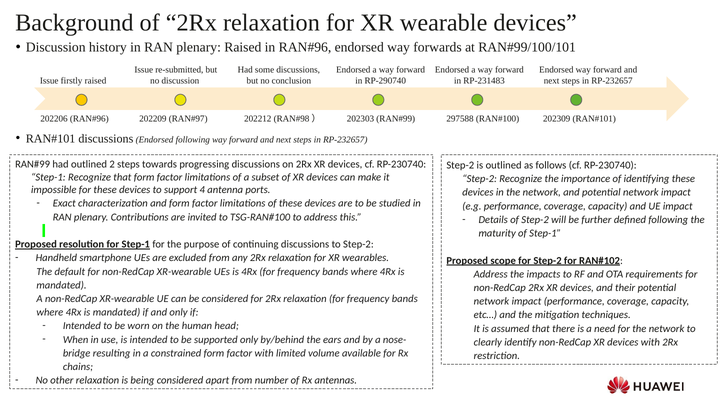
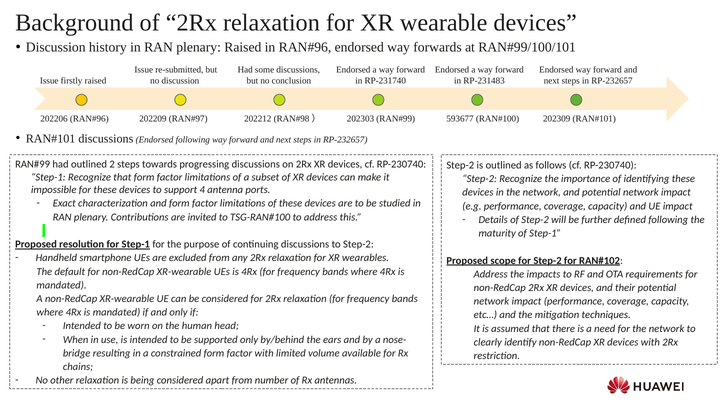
RP-290740: RP-290740 -> RP-231740 (385, 81)
297588: 297588 -> 593677 (460, 118)
